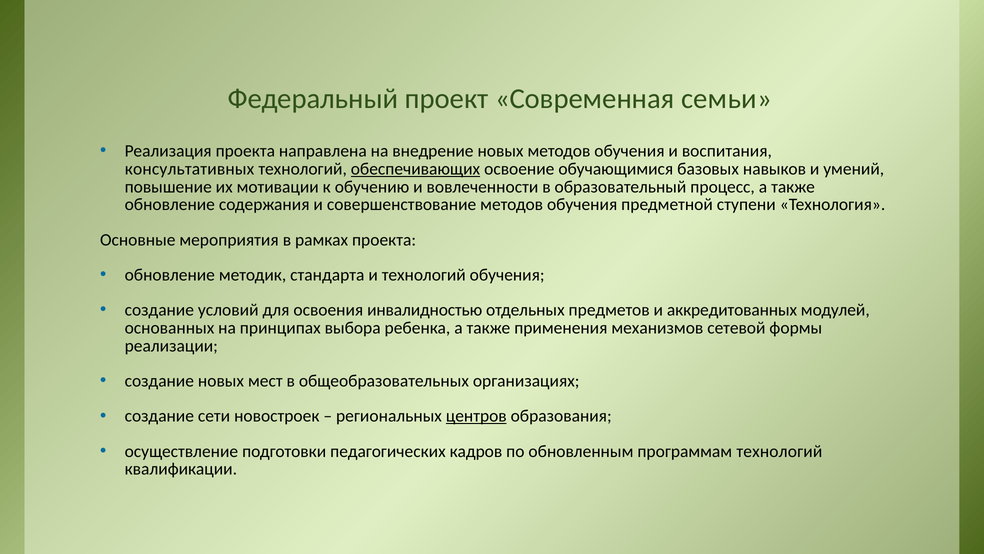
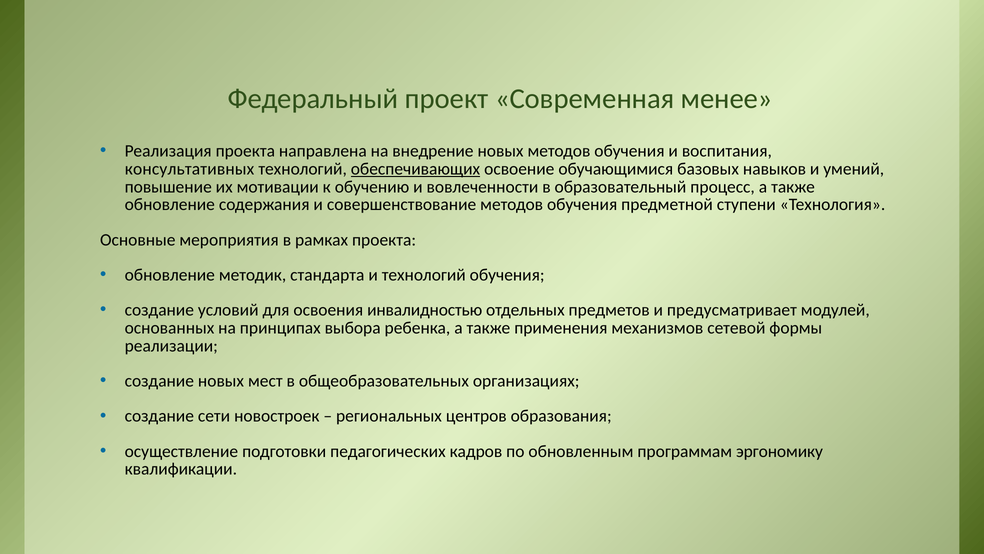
семьи: семьи -> менее (727, 99)
аккредитованных: аккредитованных -> предусматривает (732, 310)
центров underline: present -> none (476, 416)
программам технологий: технологий -> эргономику (780, 451)
